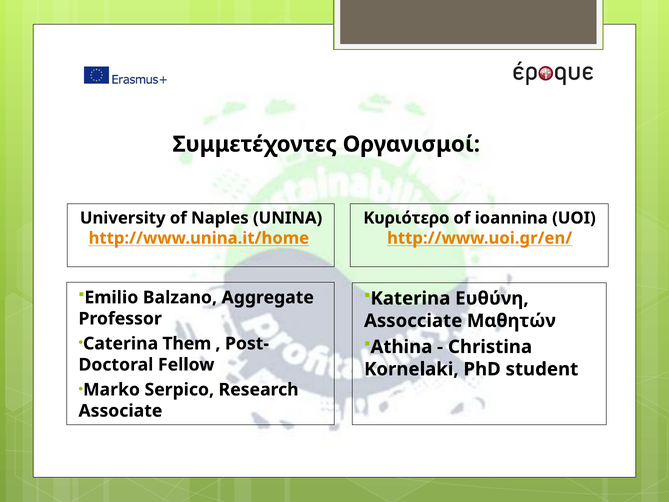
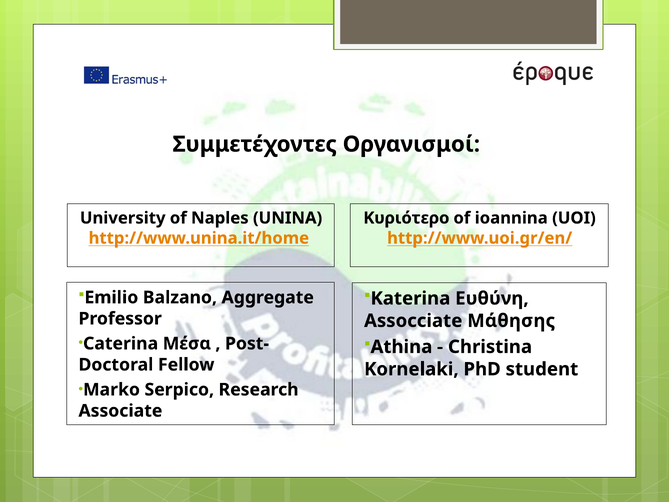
Μαθητών: Μαθητών -> Μάθησης (511, 321)
Them: Them -> Μέσα (187, 343)
